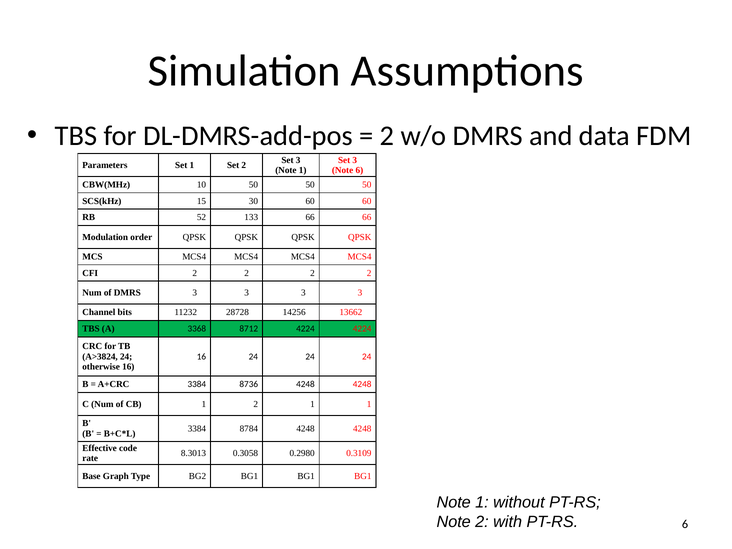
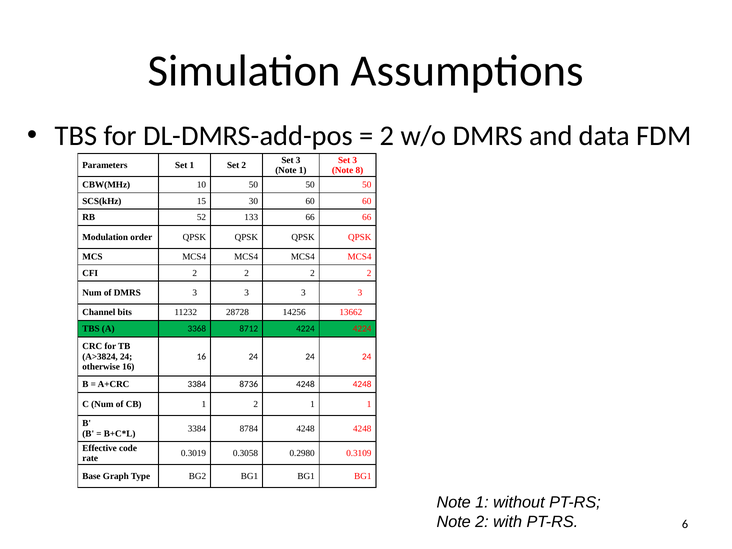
Note 6: 6 -> 8 (359, 170)
8.3013: 8.3013 -> 0.3019 (193, 453)
